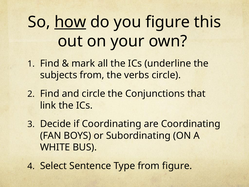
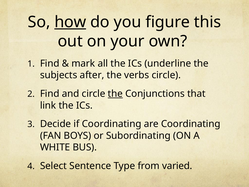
subjects from: from -> after (92, 75)
the underline: none -> present (115, 94)
from figure: figure -> varied (177, 166)
